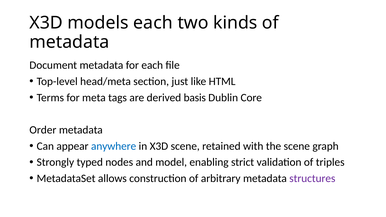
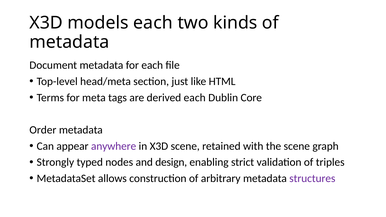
derived basis: basis -> each (195, 98)
anywhere colour: blue -> purple (114, 146)
model: model -> design (171, 162)
